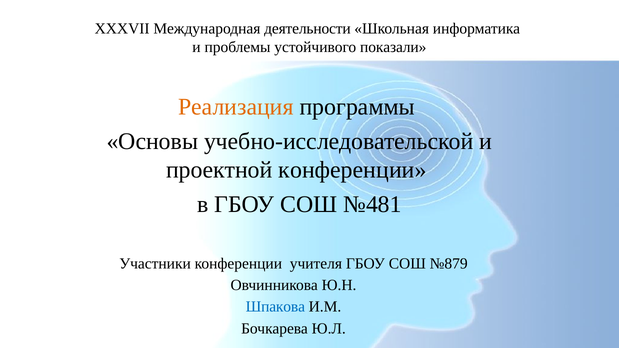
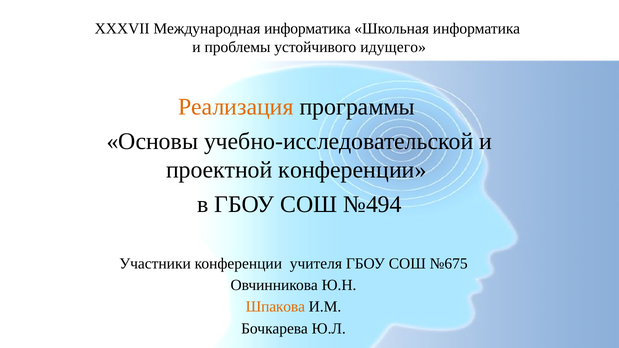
Международная деятельности: деятельности -> информатика (307, 29)
показали: показали -> идущего (393, 47)
№481: №481 -> №494 (373, 204)
№879: №879 -> №675 (449, 264)
Шпакова colour: blue -> orange (275, 307)
